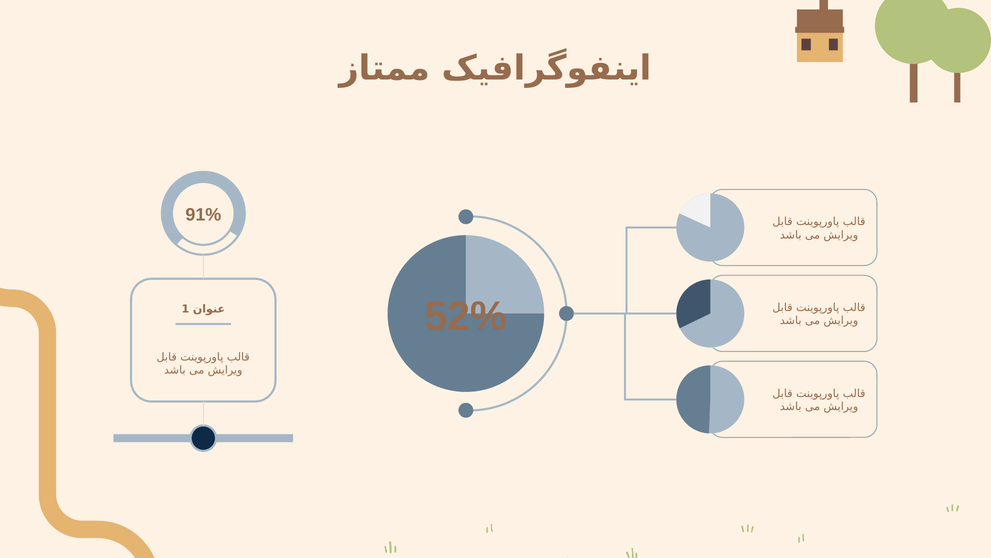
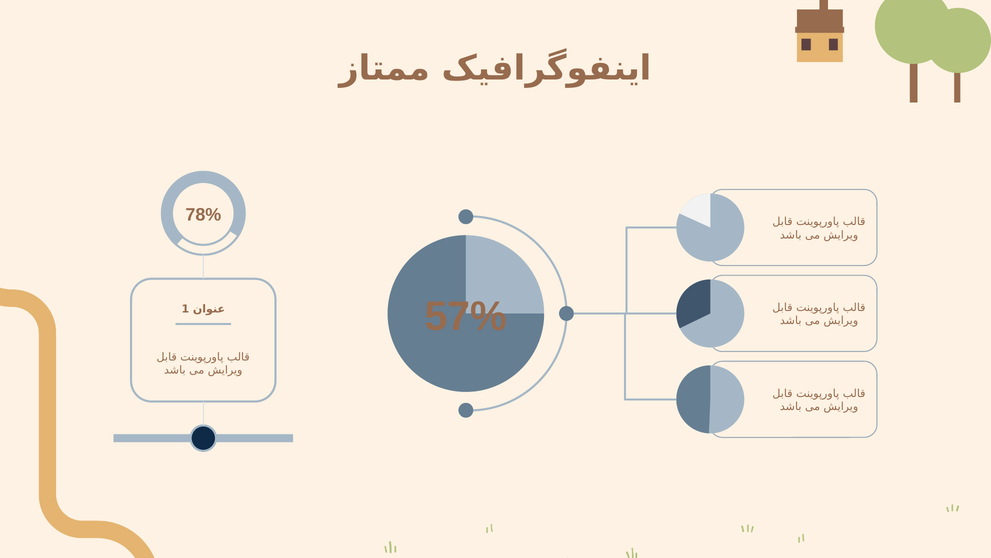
91%: 91% -> 78% (203, 214)
52%: 52% -> 57% (466, 316)
